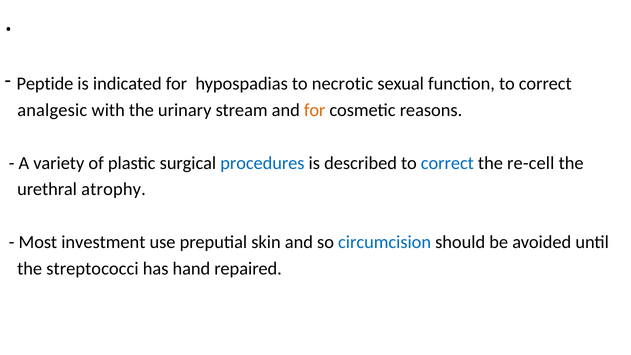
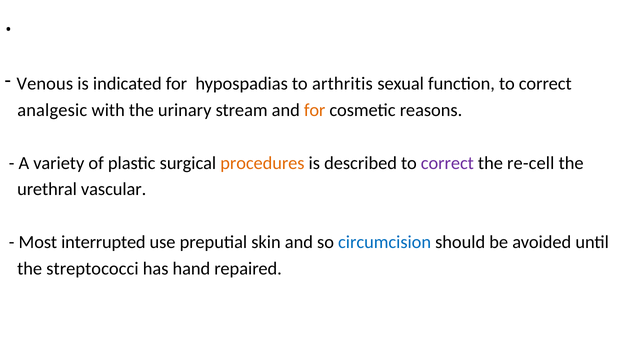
Peptide: Peptide -> Venous (45, 84)
necrotic: necrotic -> arthritis (342, 84)
procedures colour: blue -> orange (262, 163)
correct colour: blue -> purple (447, 163)
atrophy: atrophy -> vascular (114, 189)
investment: investment -> interrupted (103, 242)
